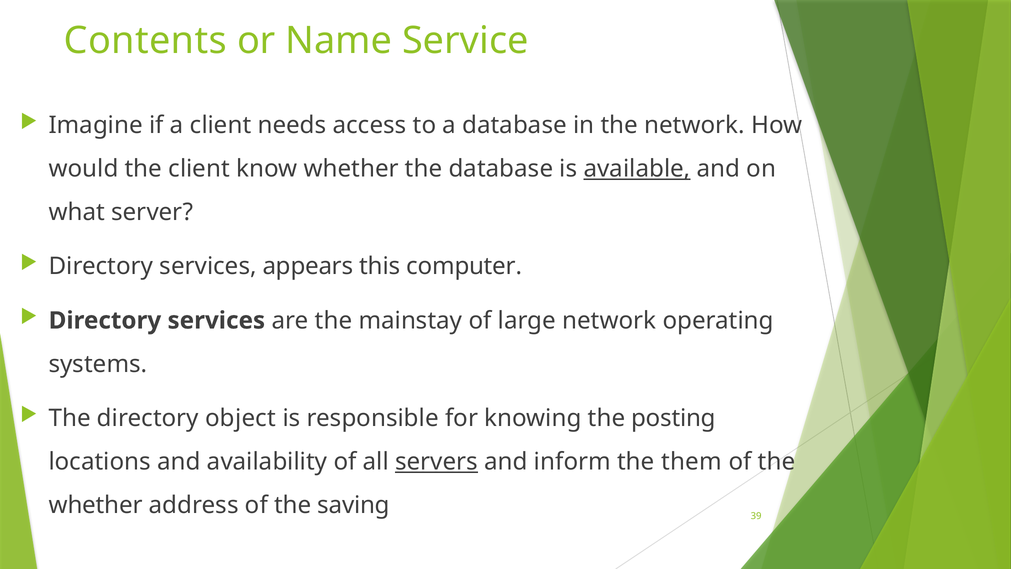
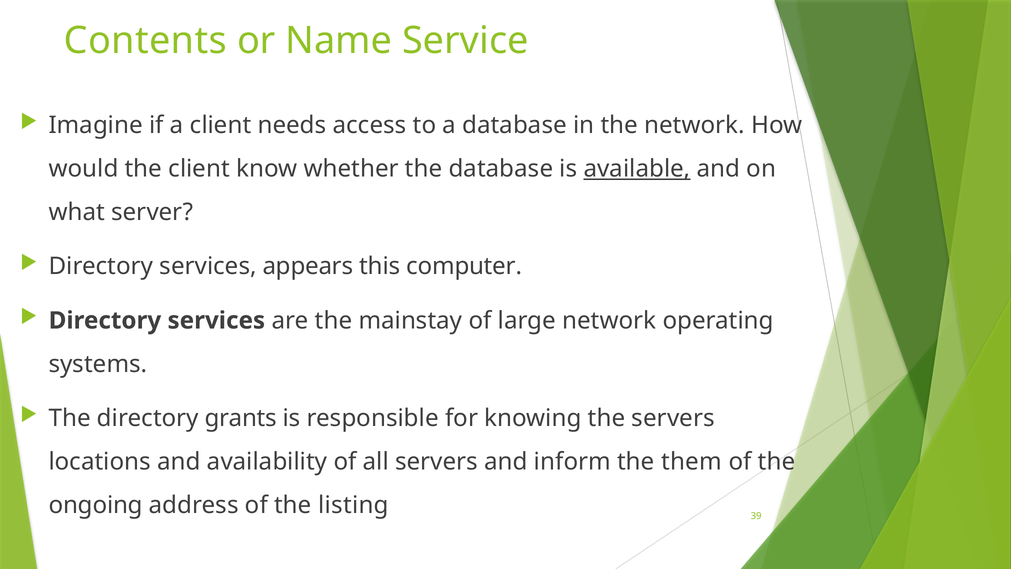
object: object -> grants (241, 418)
the posting: posting -> servers (673, 418)
servers underline: present -> none (437, 462)
whether: whether -> ongoing (96, 505)
saving: saving -> listing (353, 505)
